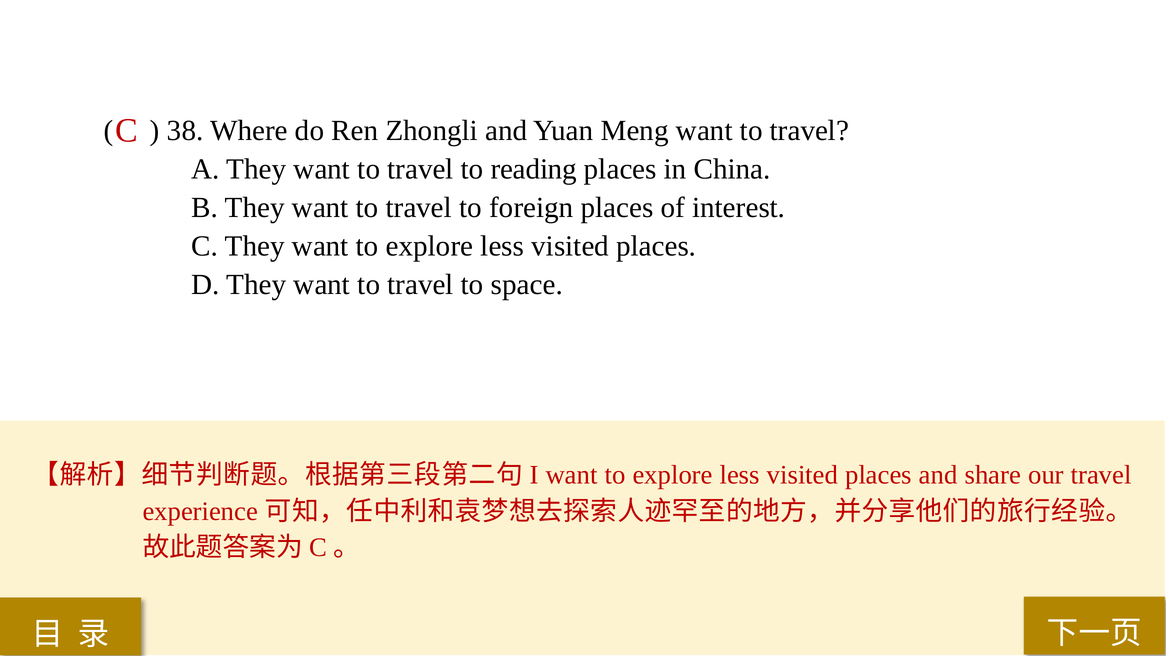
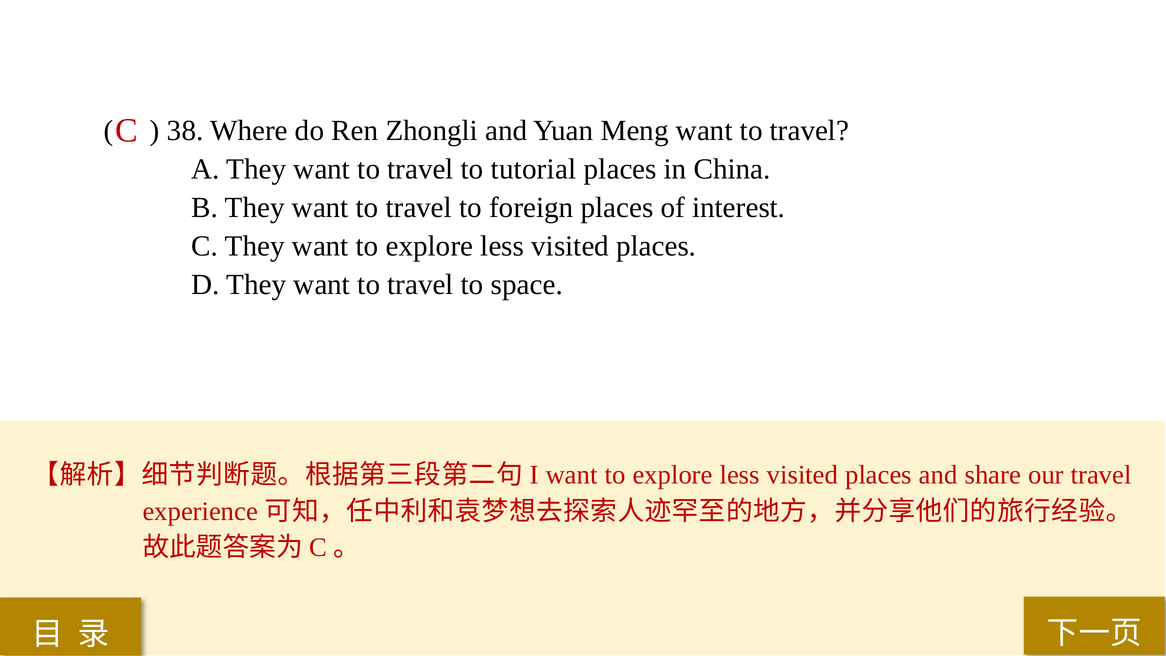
reading: reading -> tutorial (534, 169)
